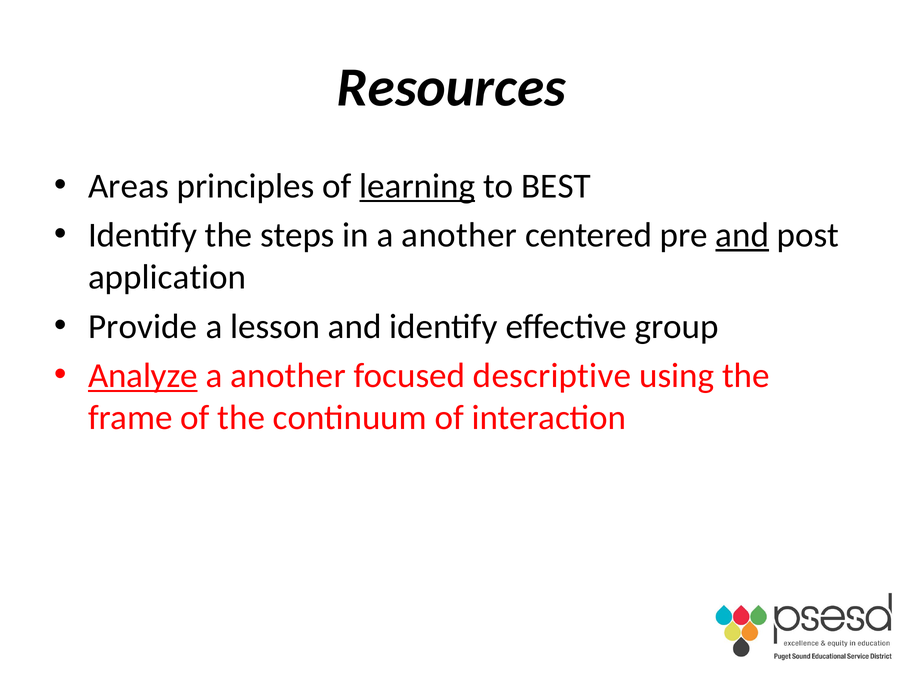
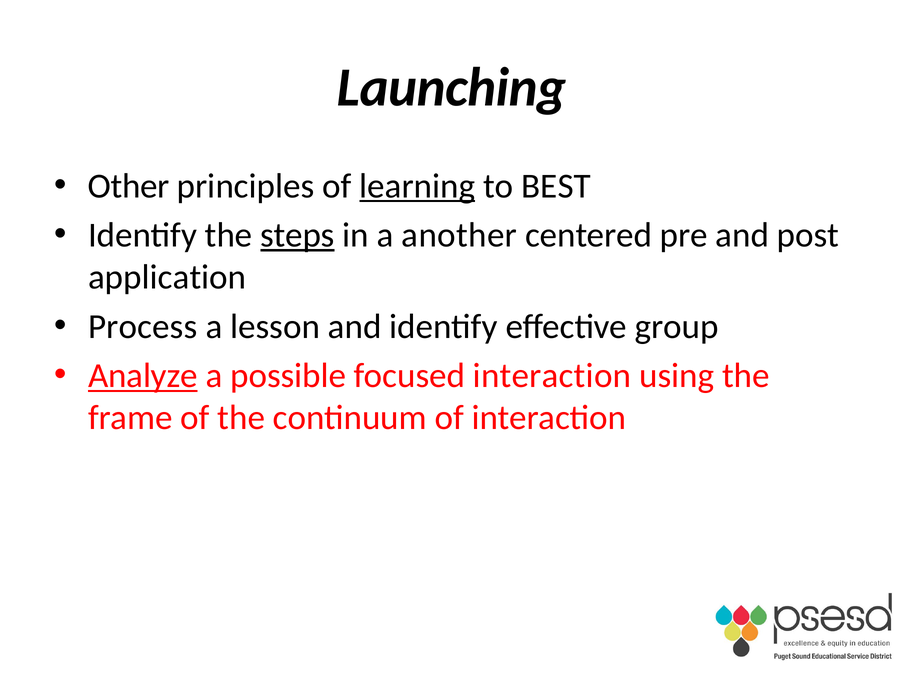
Resources: Resources -> Launching (452, 87)
Areas: Areas -> Other (129, 186)
steps underline: none -> present (297, 235)
and underline: present -> none (742, 235)
Provide: Provide -> Process (143, 327)
another: another -> possible (288, 376)
focused descriptive: descriptive -> interaction (552, 376)
